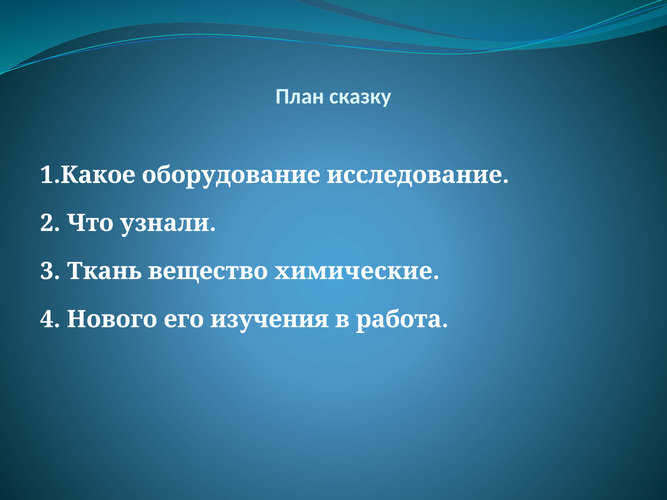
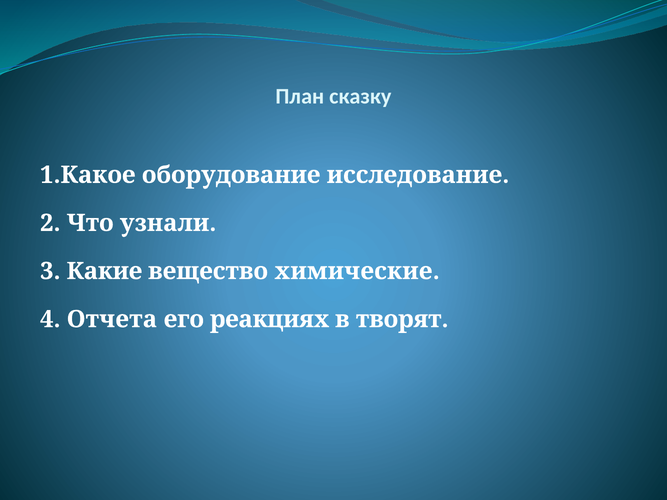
Ткань: Ткань -> Какие (104, 271)
Нового: Нового -> Отчета (112, 319)
изучения: изучения -> реакциях (270, 319)
работа: работа -> творят (402, 319)
